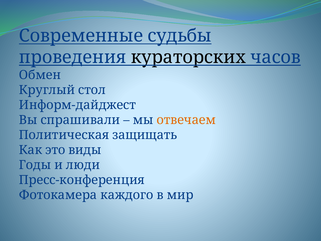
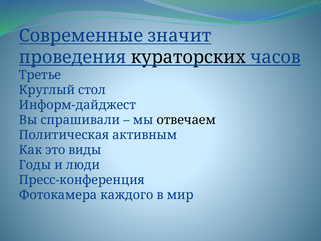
судьбы: судьбы -> значит (180, 36)
Обмен: Обмен -> Третье (40, 75)
отвечаем colour: orange -> black (186, 120)
защищать: защищать -> активным (145, 135)
